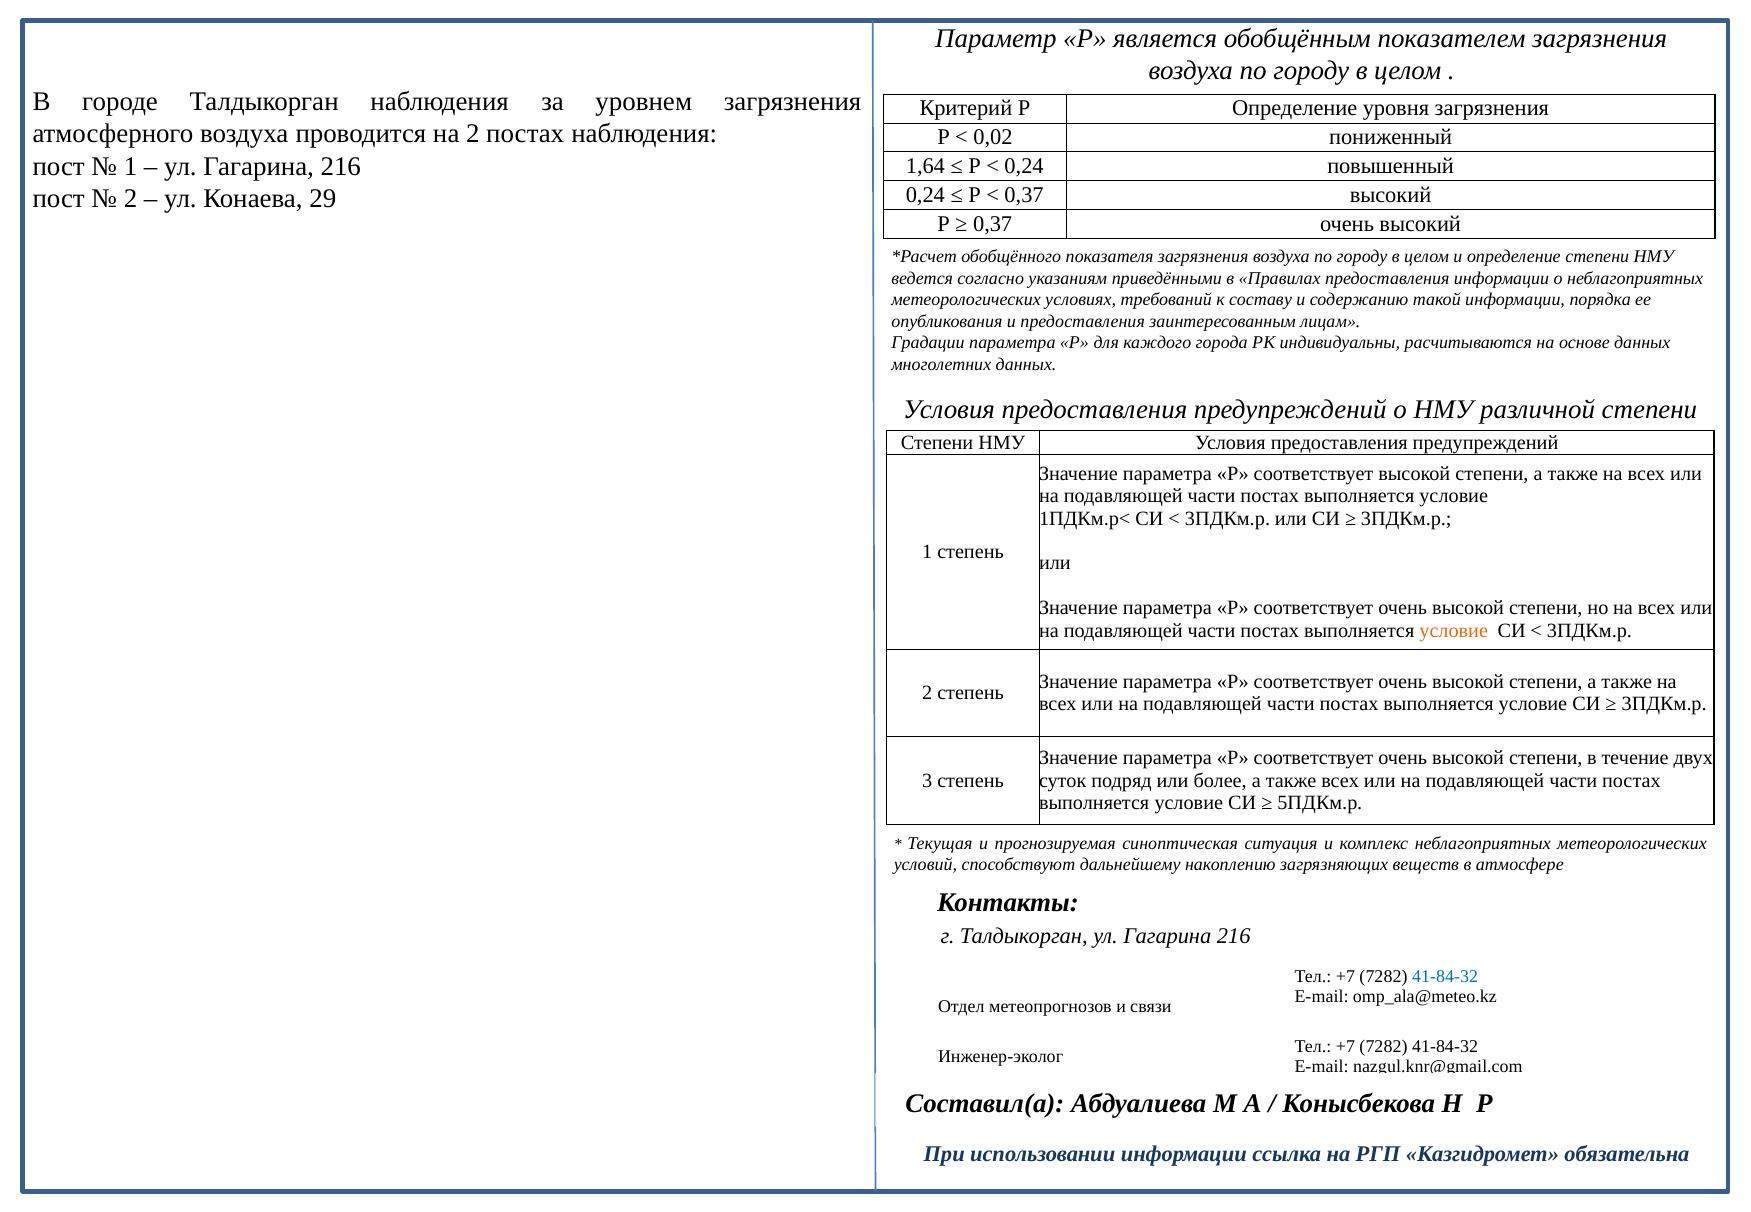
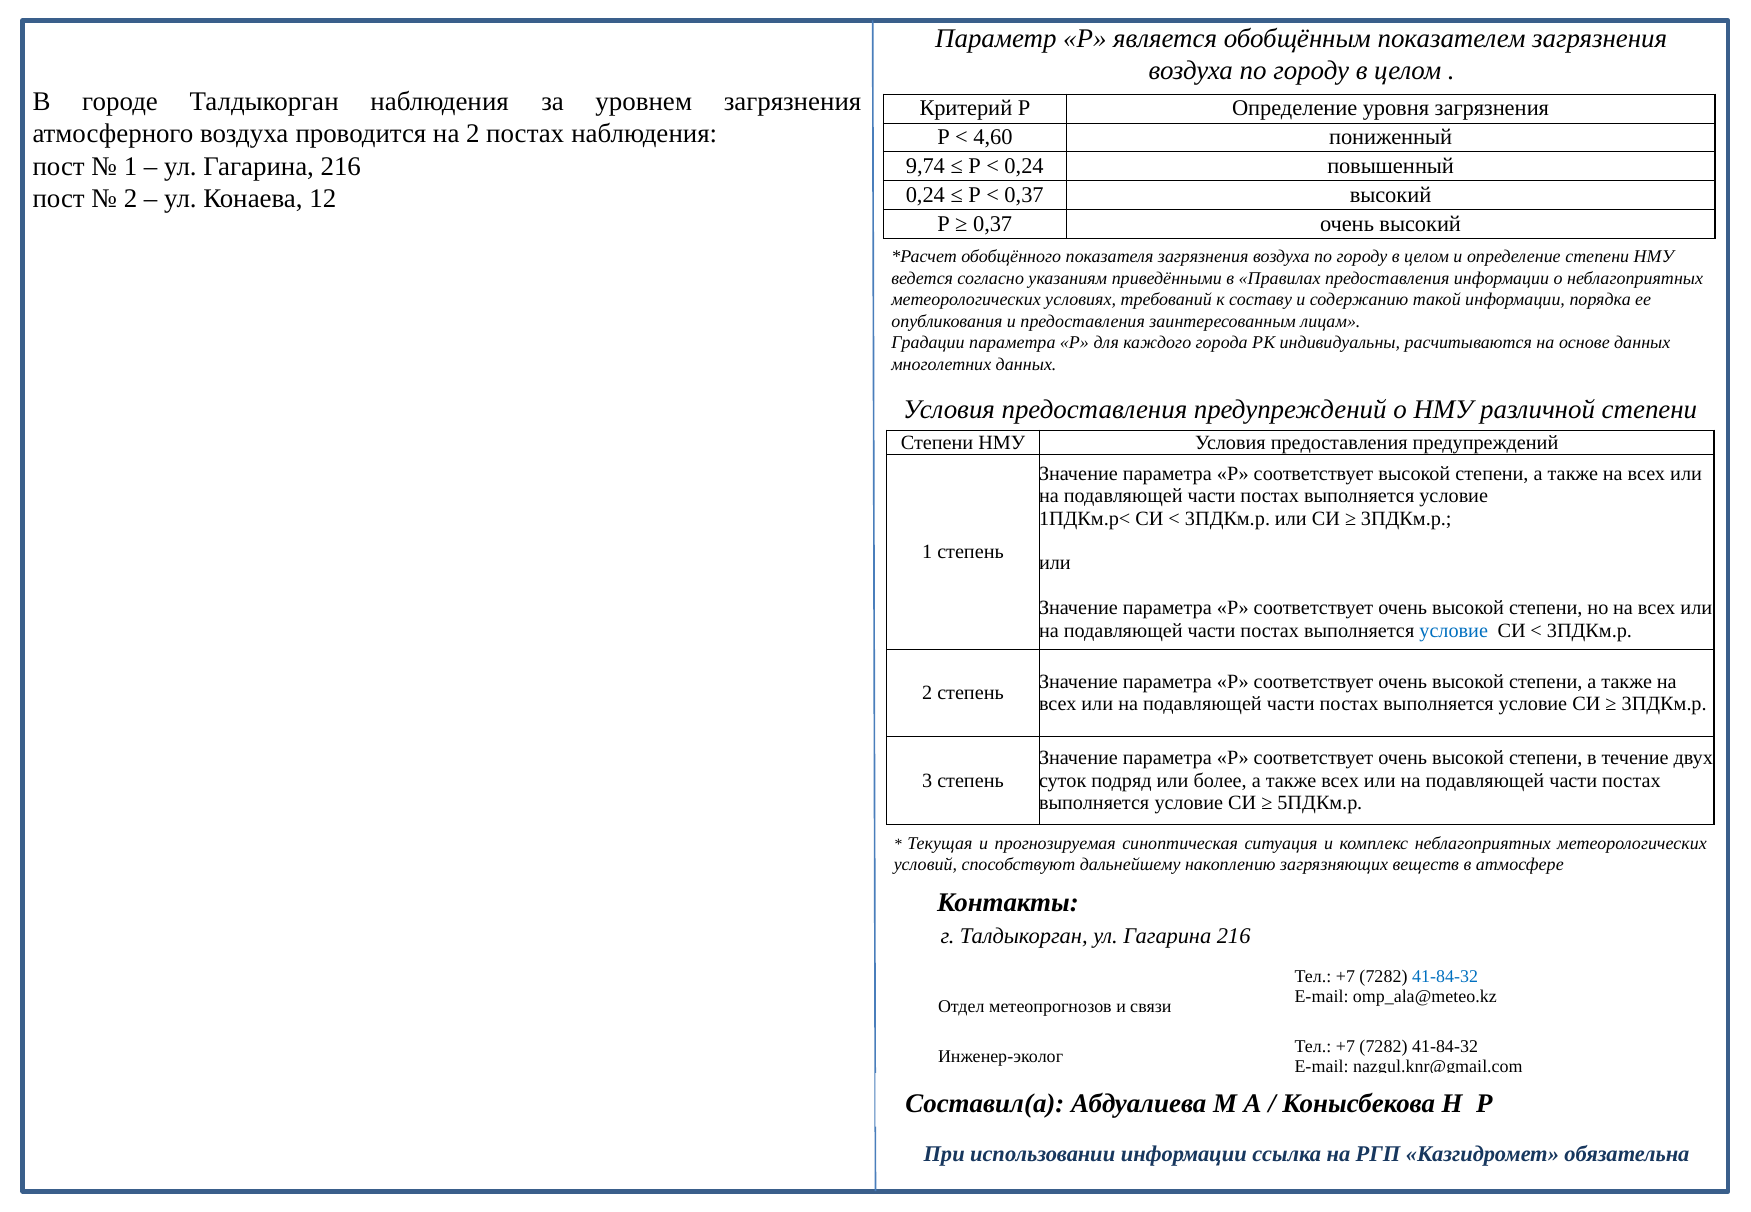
0,02: 0,02 -> 4,60 (993, 137)
1,64: 1,64 -> 9,74 (925, 166)
29: 29 -> 12 (323, 199)
условие colour: orange -> blue (1454, 630)
